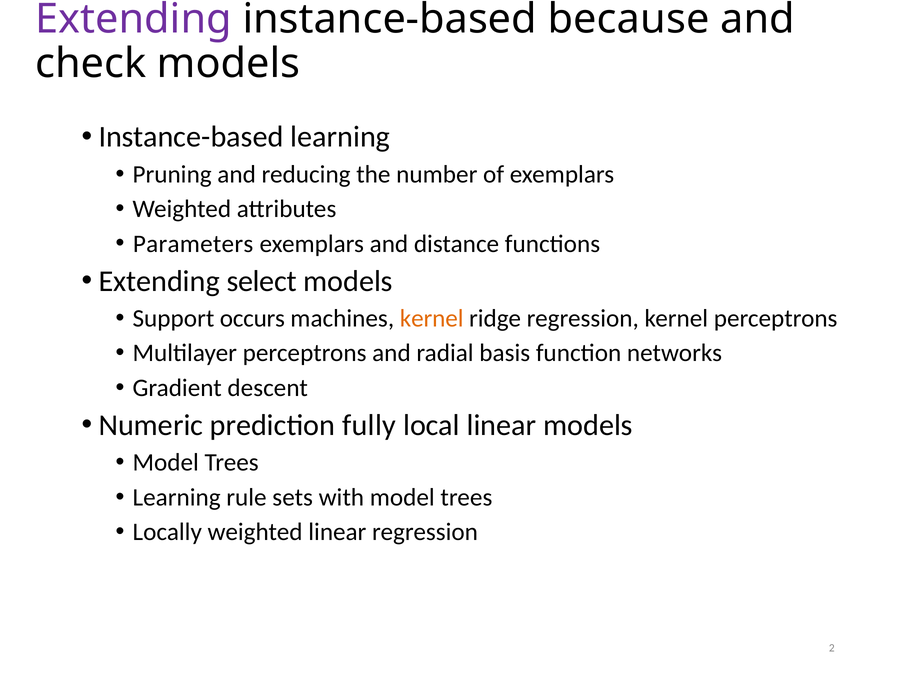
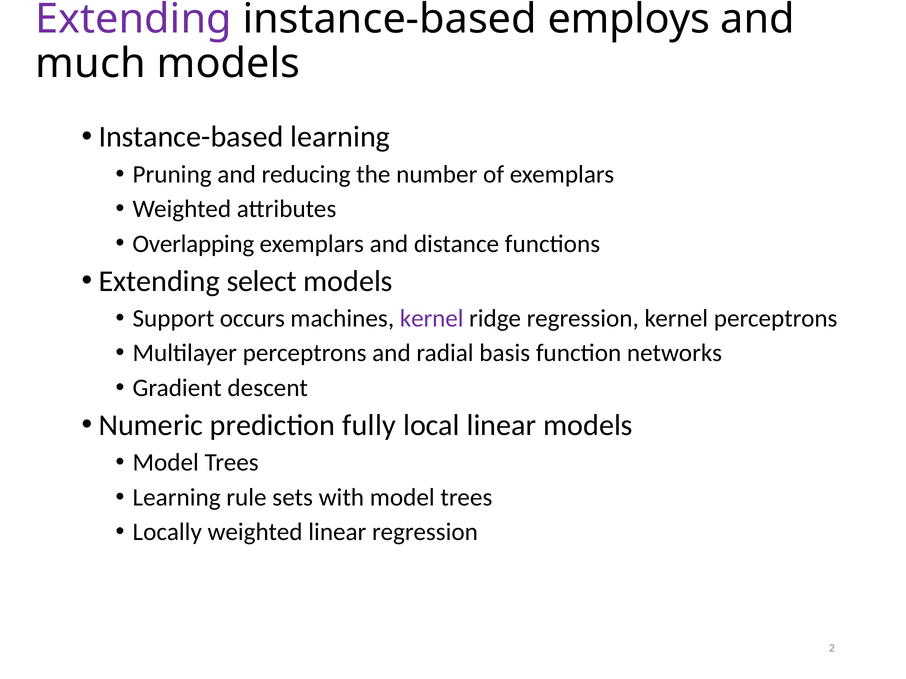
because: because -> employs (629, 19)
check: check -> much (91, 64)
Parameters: Parameters -> Overlapping (193, 244)
kernel colour: orange -> purple (432, 319)
